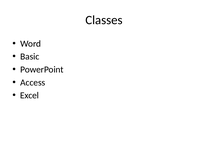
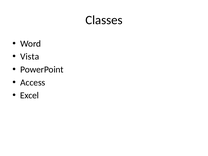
Basic: Basic -> Vista (30, 57)
